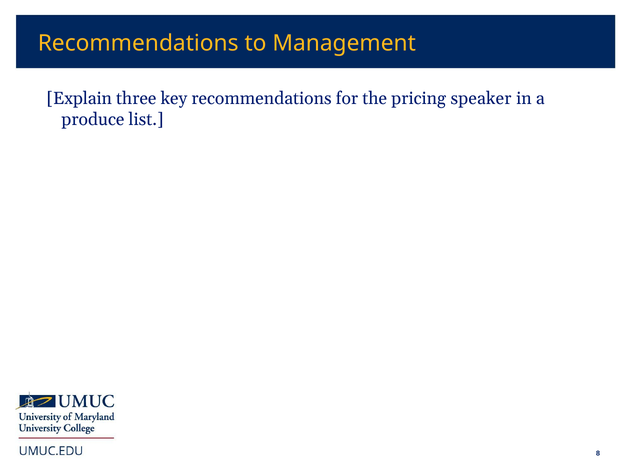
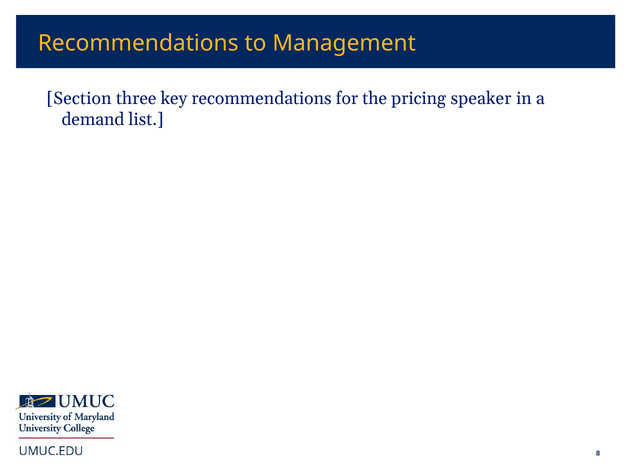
Explain: Explain -> Section (79, 99)
produce: produce -> demand (93, 120)
